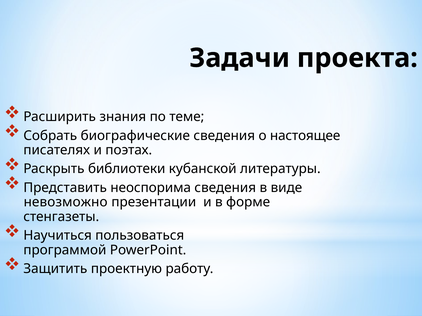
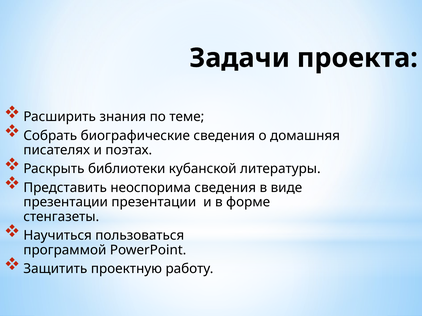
настоящее: настоящее -> домашняя (305, 136)
невозможно: невозможно -> презентации (66, 202)
